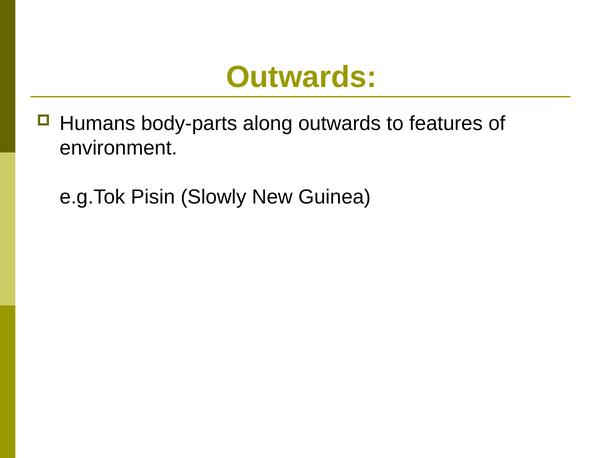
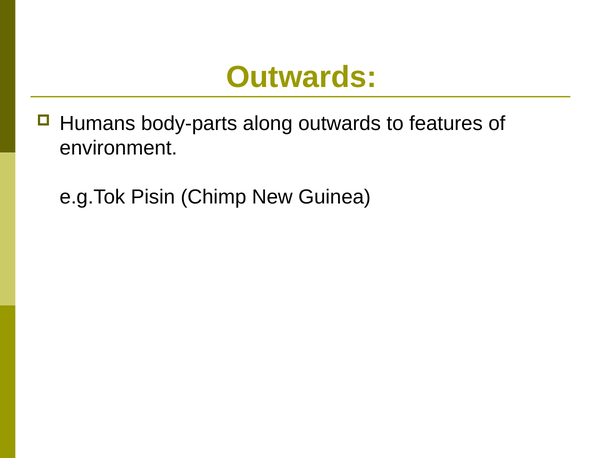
Slowly: Slowly -> Chimp (213, 197)
